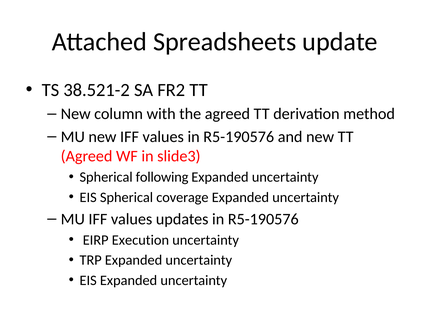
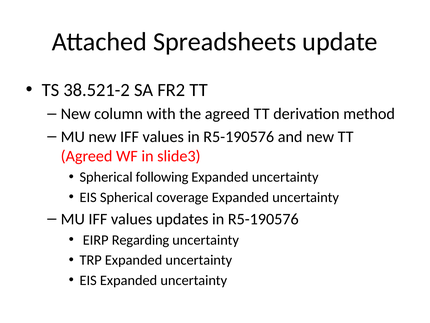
Execution: Execution -> Regarding (141, 240)
